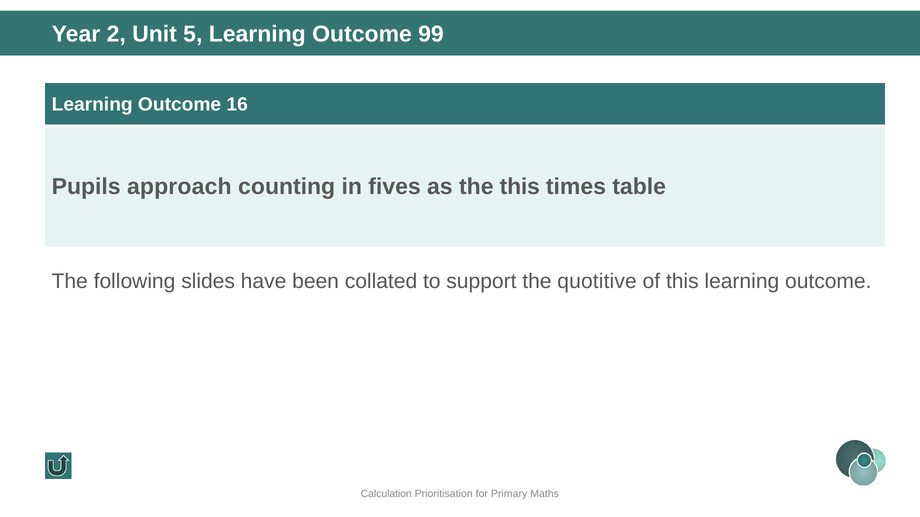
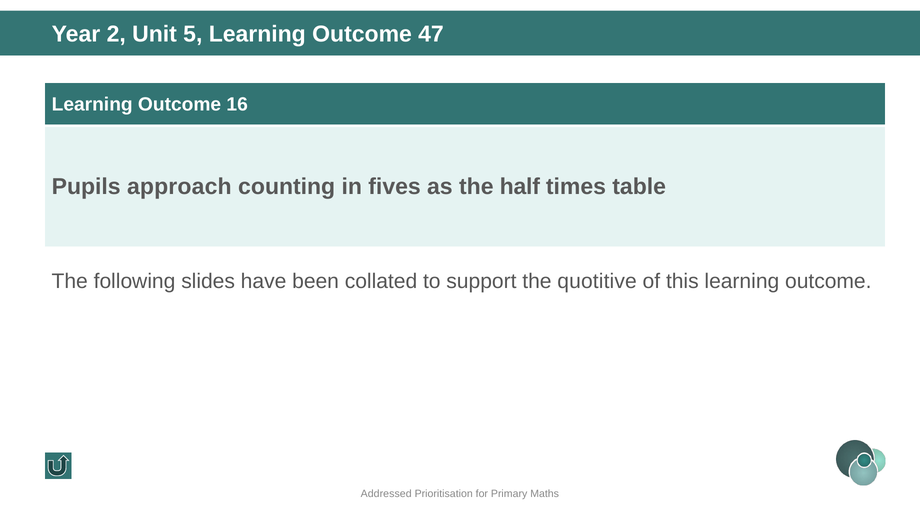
99: 99 -> 47 (431, 34)
the this: this -> half (520, 187)
Calculation: Calculation -> Addressed (386, 494)
